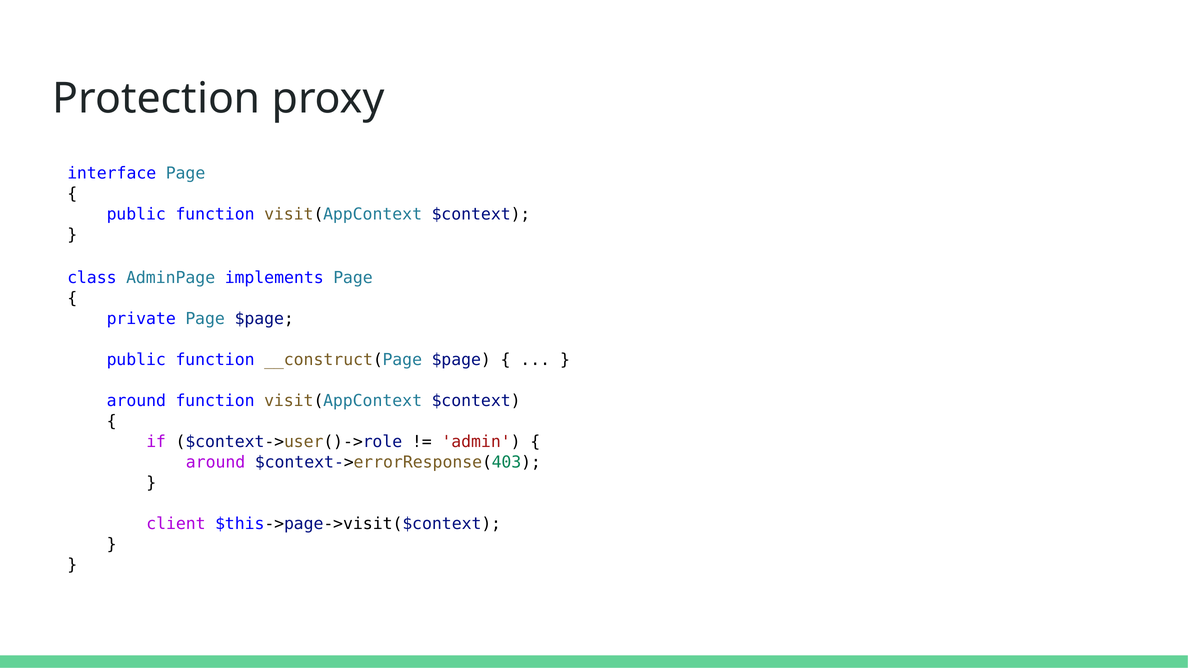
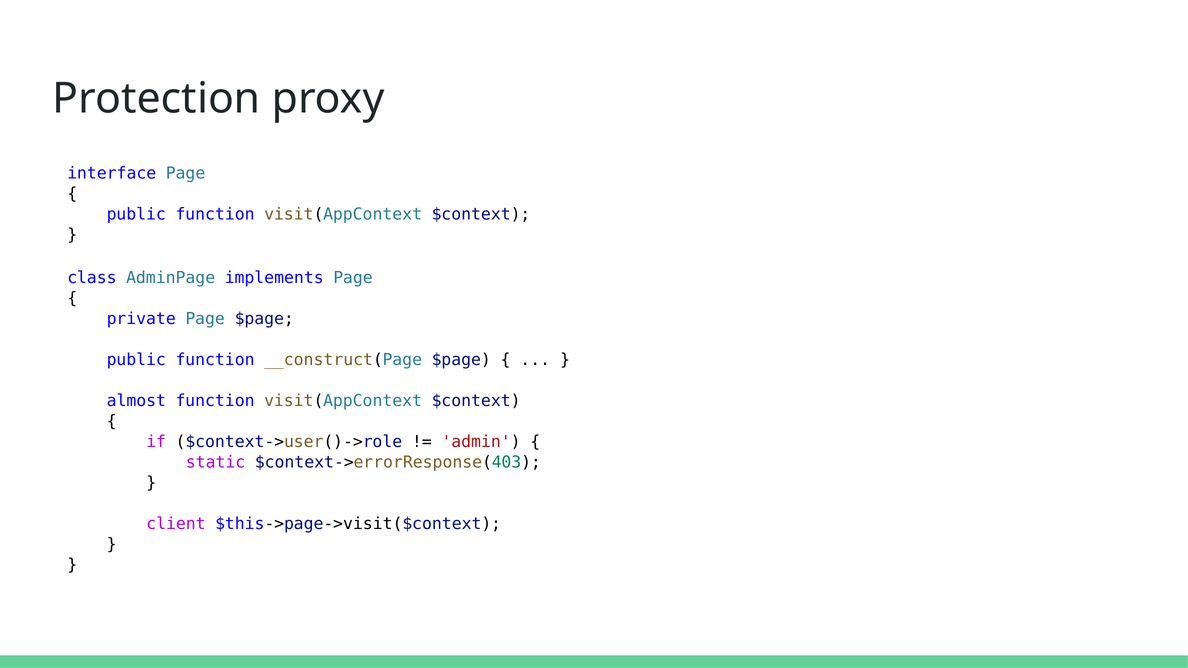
around: around -> almost (136, 401)
around: around -> static (216, 462)
